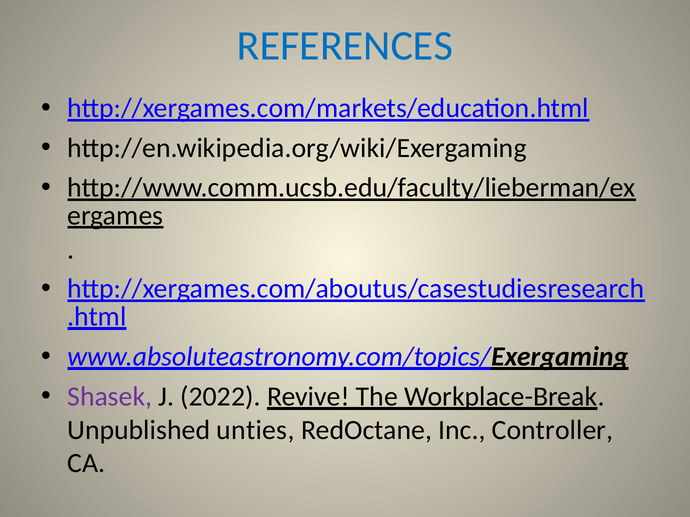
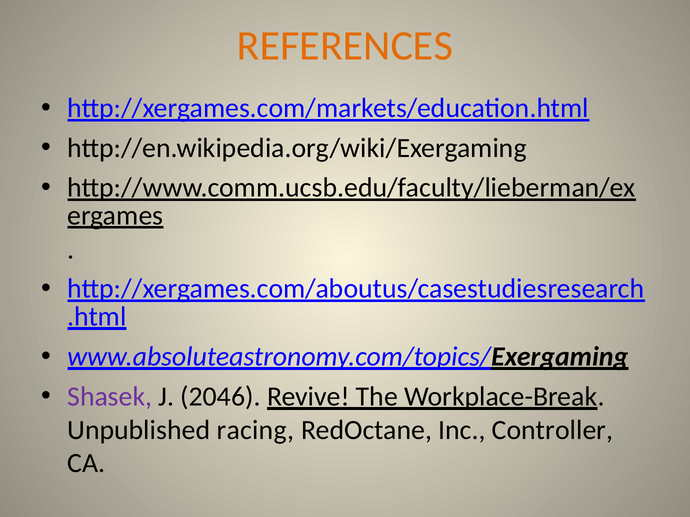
REFERENCES colour: blue -> orange (345, 46)
2022: 2022 -> 2046 (220, 397)
unties: unties -> racing (255, 430)
